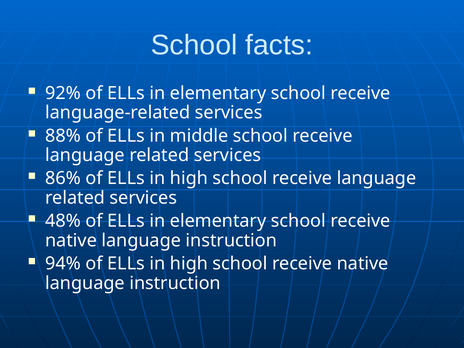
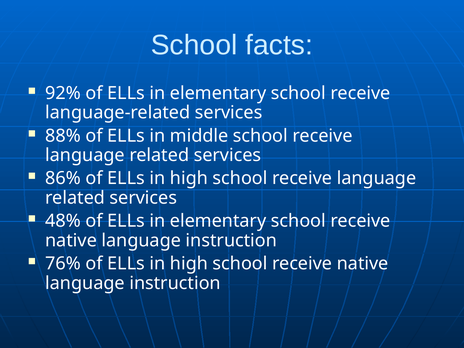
94%: 94% -> 76% (63, 264)
